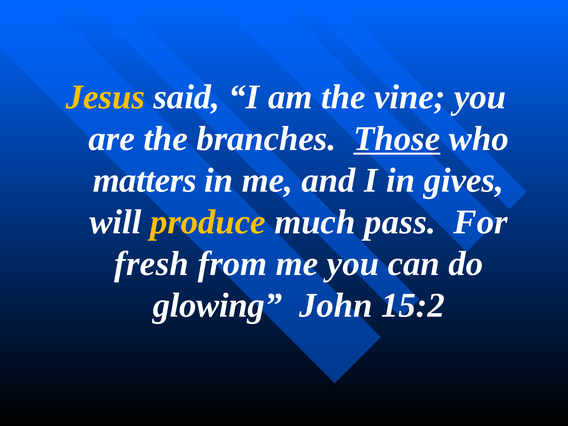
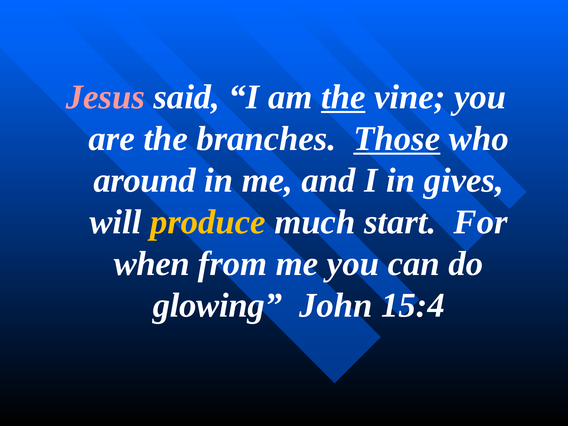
Jesus colour: yellow -> pink (105, 97)
the underline: none -> present (343, 97)
matters: matters -> around (145, 180)
pass: pass -> start (400, 222)
fresh: fresh -> when (152, 264)
15:2: 15:2 -> 15:4 (413, 305)
